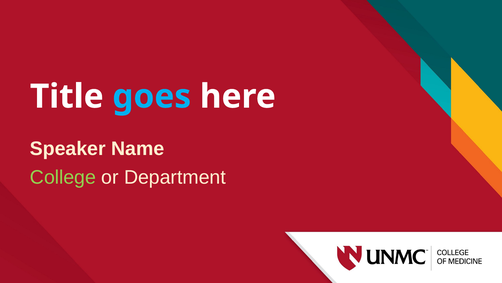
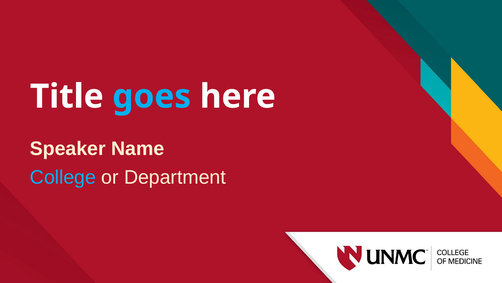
College colour: light green -> light blue (63, 177)
